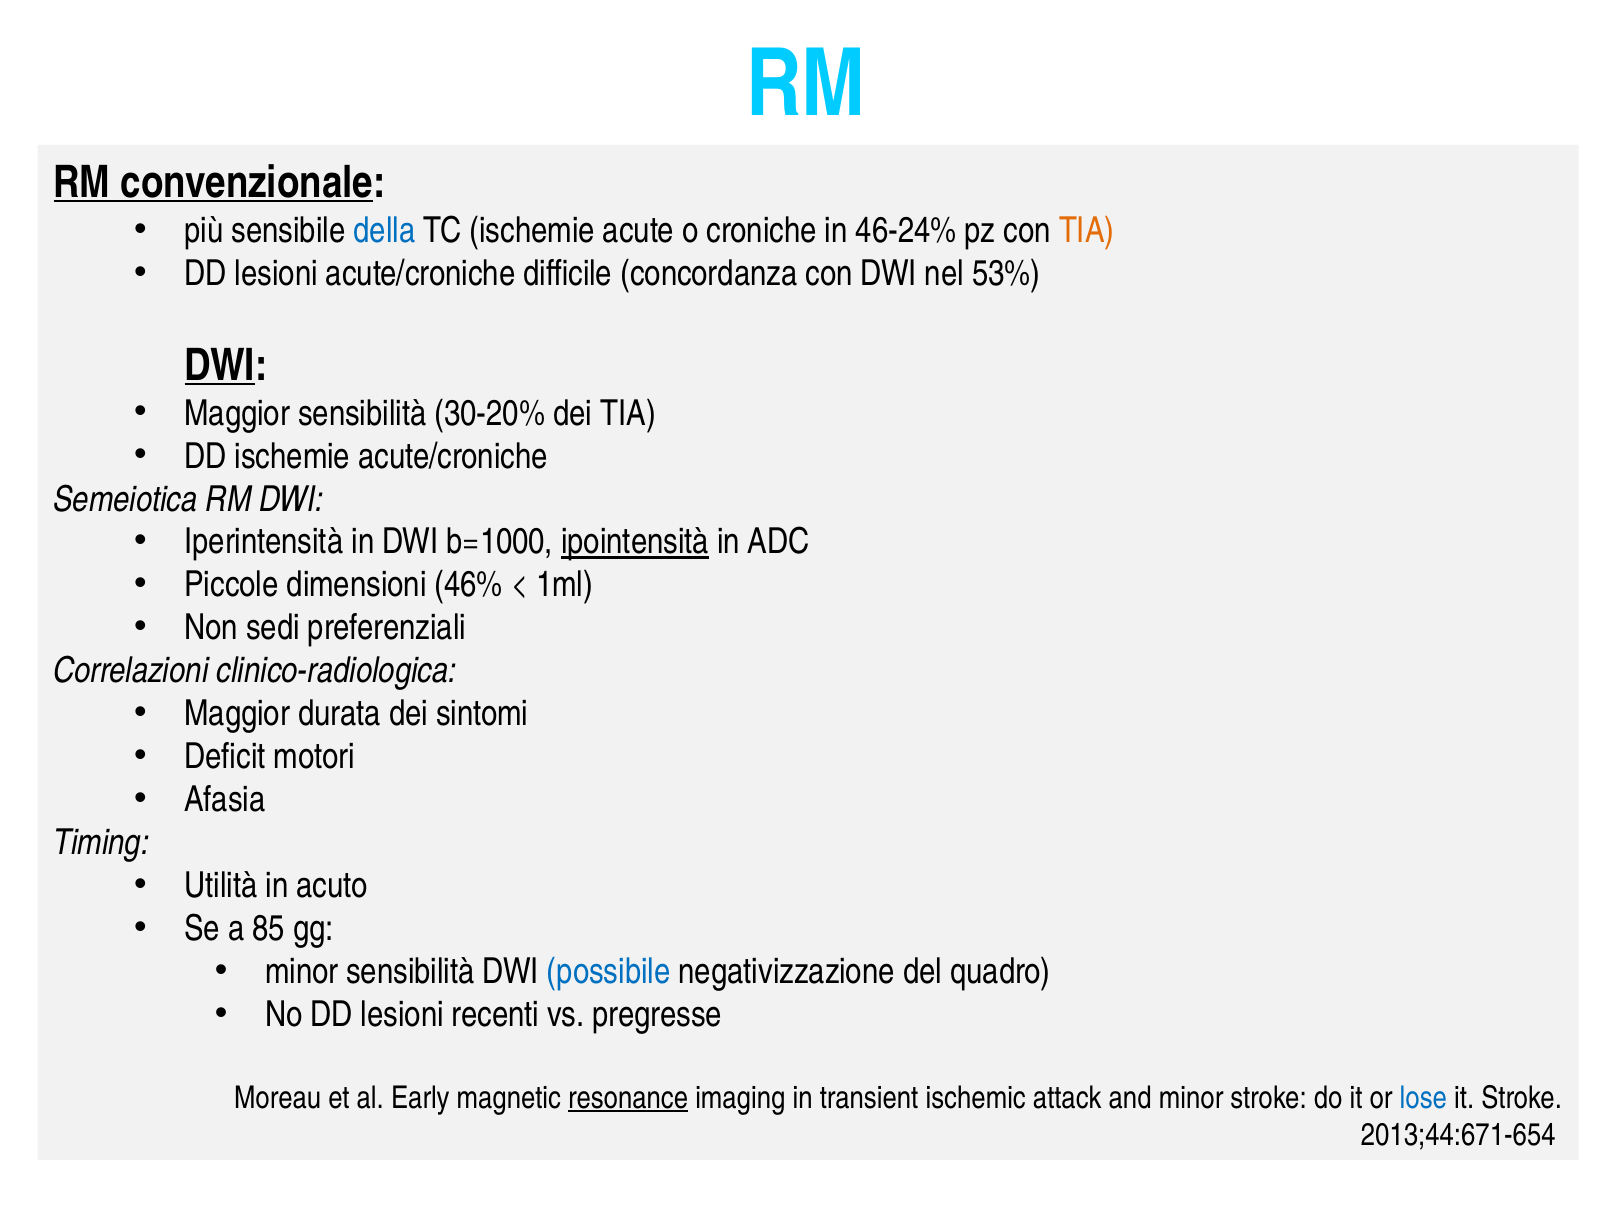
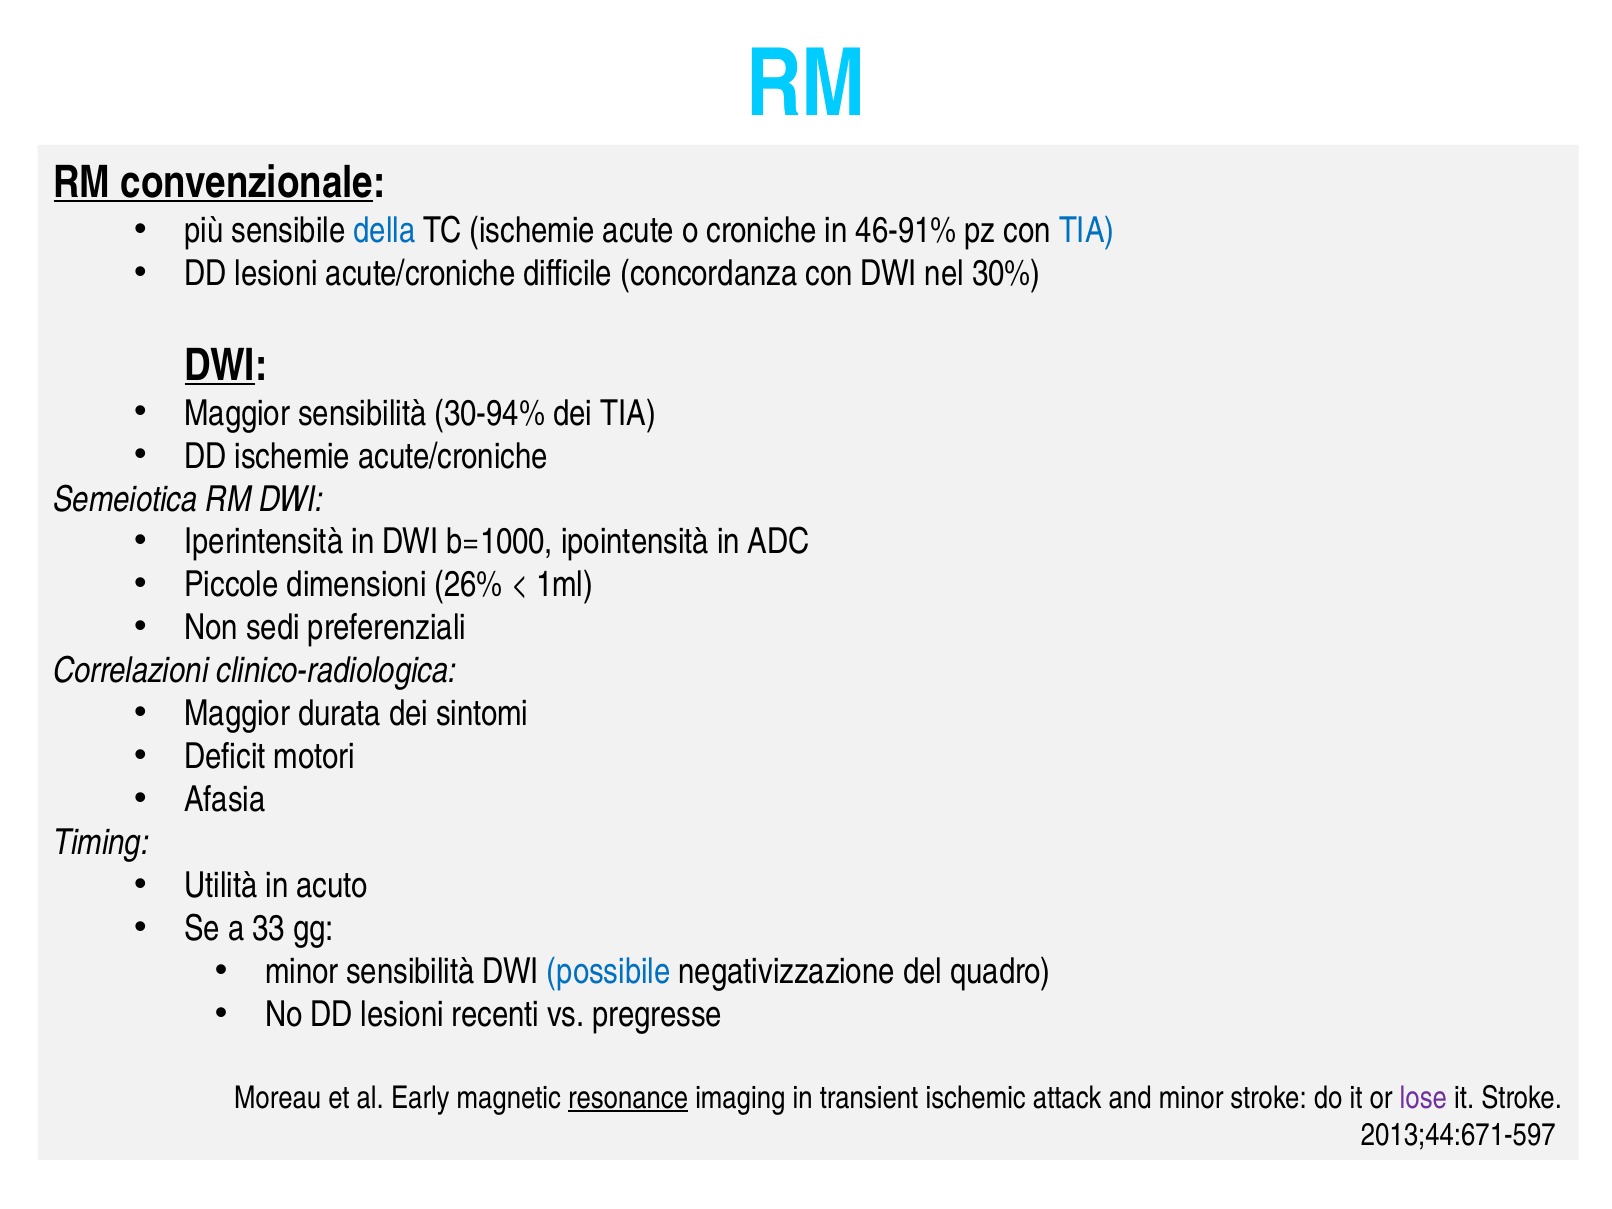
46-24%: 46-24% -> 46-91% (906, 231)
TIA colour: orange -> blue (1087, 231)
53%: 53% -> 30% (1006, 274)
30-20%: 30-20% -> 30-94% (490, 413)
ipointensità underline: present -> none (635, 542)
46%: 46% -> 26% (469, 585)
85: 85 -> 33 (269, 929)
lose colour: blue -> purple (1423, 1098)
2013;44:671-654: 2013;44:671-654 -> 2013;44:671-597 (1458, 1135)
